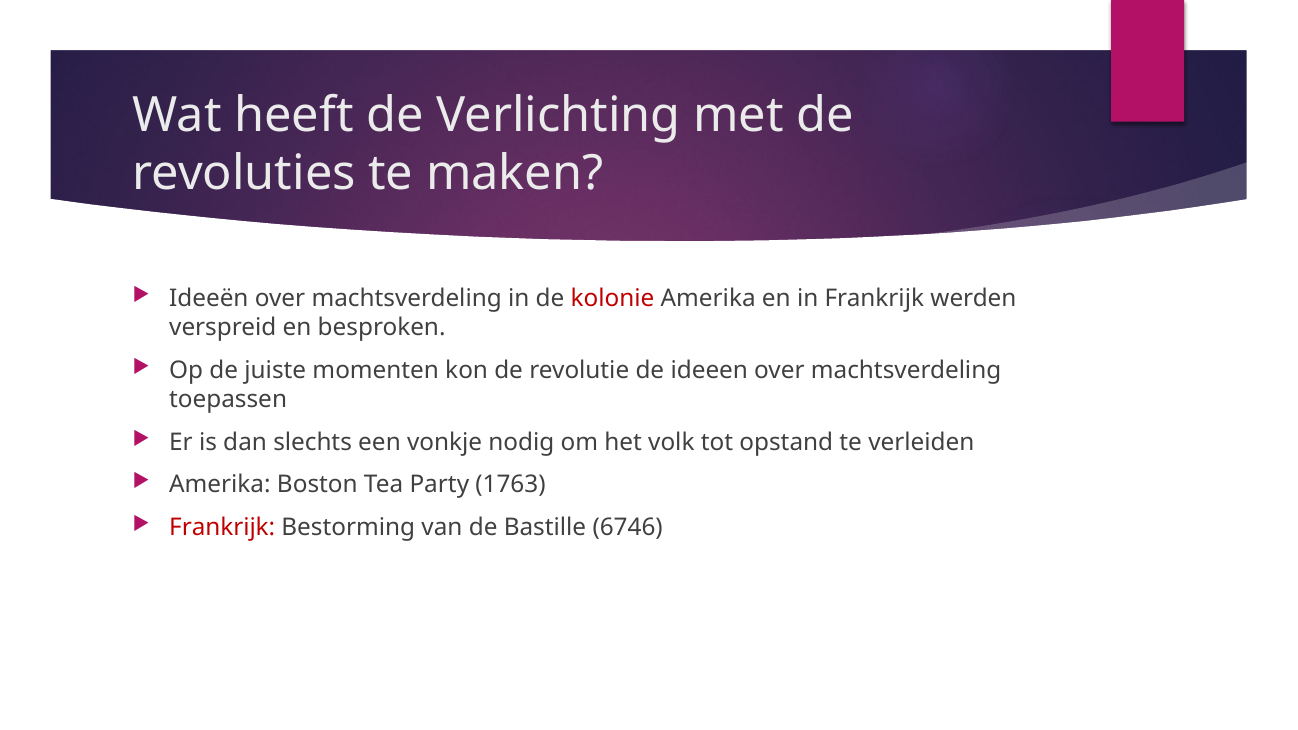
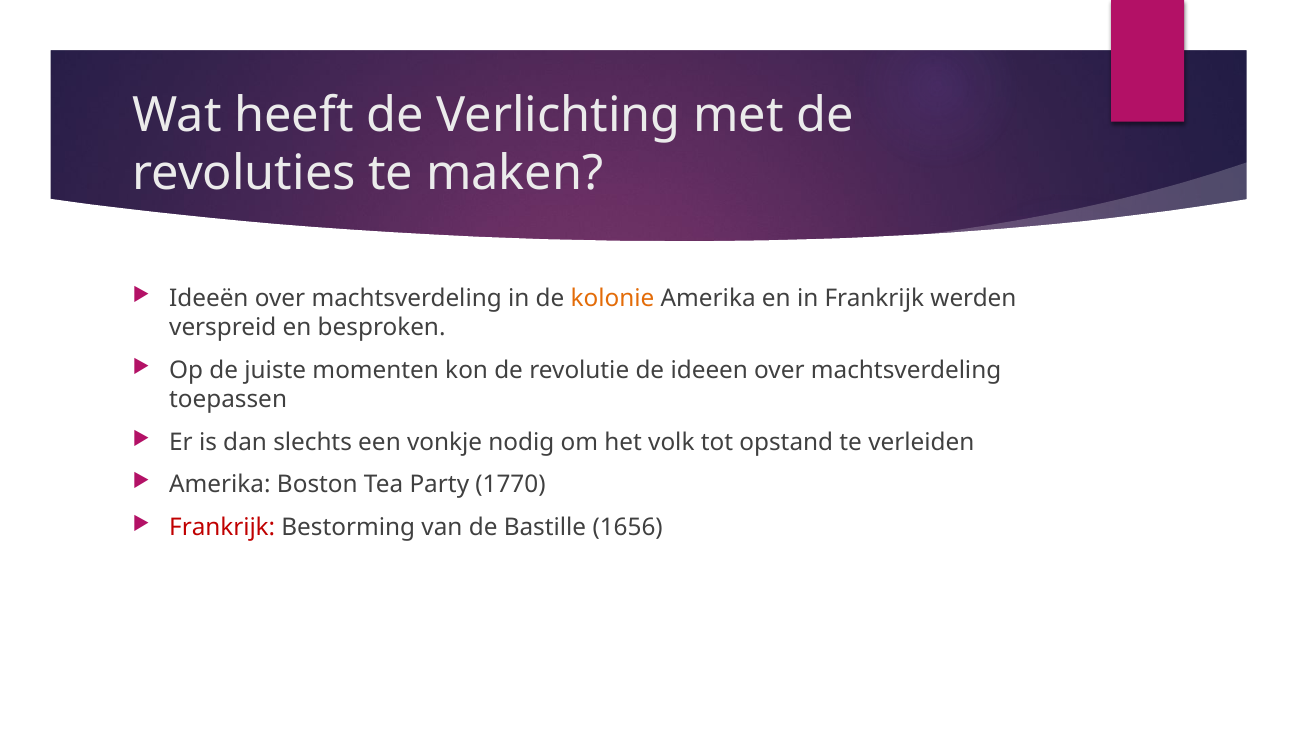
kolonie colour: red -> orange (613, 298)
1763: 1763 -> 1770 (510, 485)
6746: 6746 -> 1656 (628, 528)
